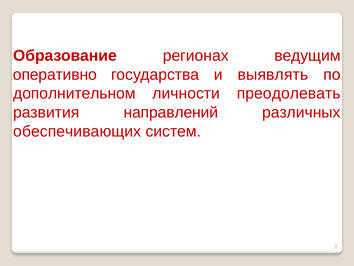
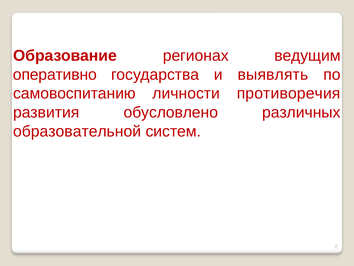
дополнительном: дополнительном -> самовоспитанию (74, 93)
преодолевать: преодолевать -> противоречия (289, 93)
направлений: направлений -> обусловлено (171, 112)
обеспечивающих: обеспечивающих -> образовательной (77, 131)
